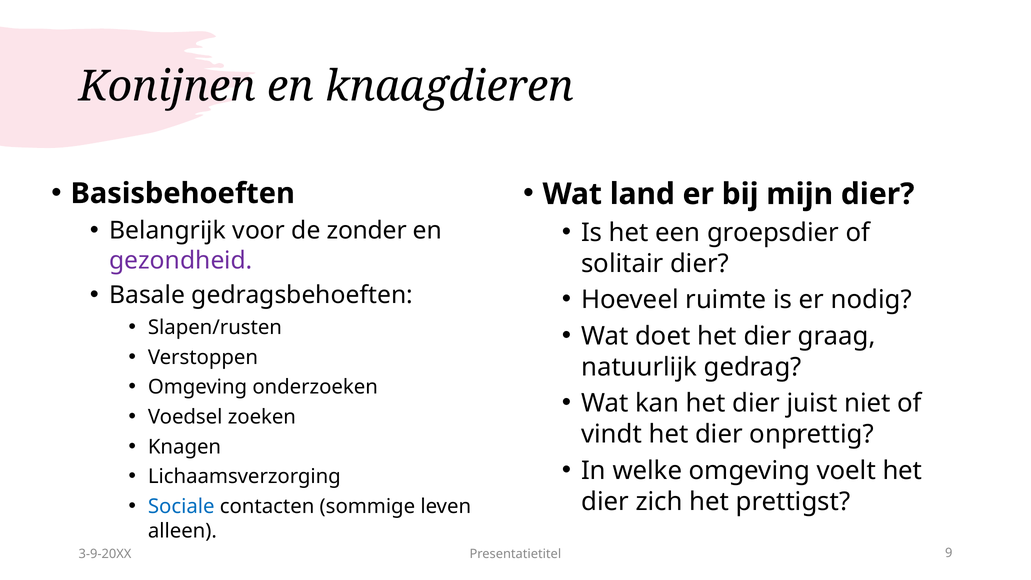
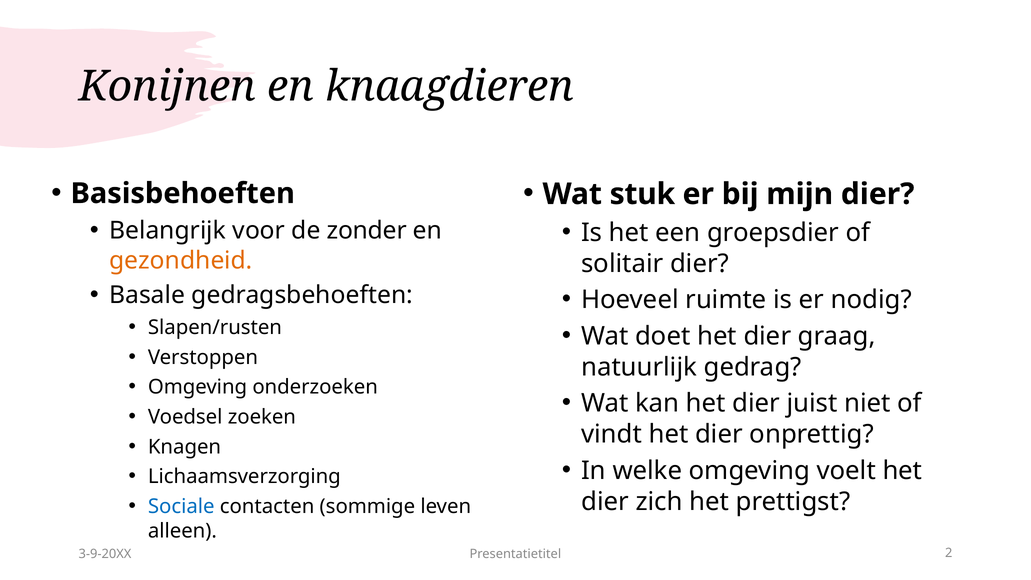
land: land -> stuk (642, 194)
gezondheid colour: purple -> orange (181, 260)
9: 9 -> 2 (949, 553)
